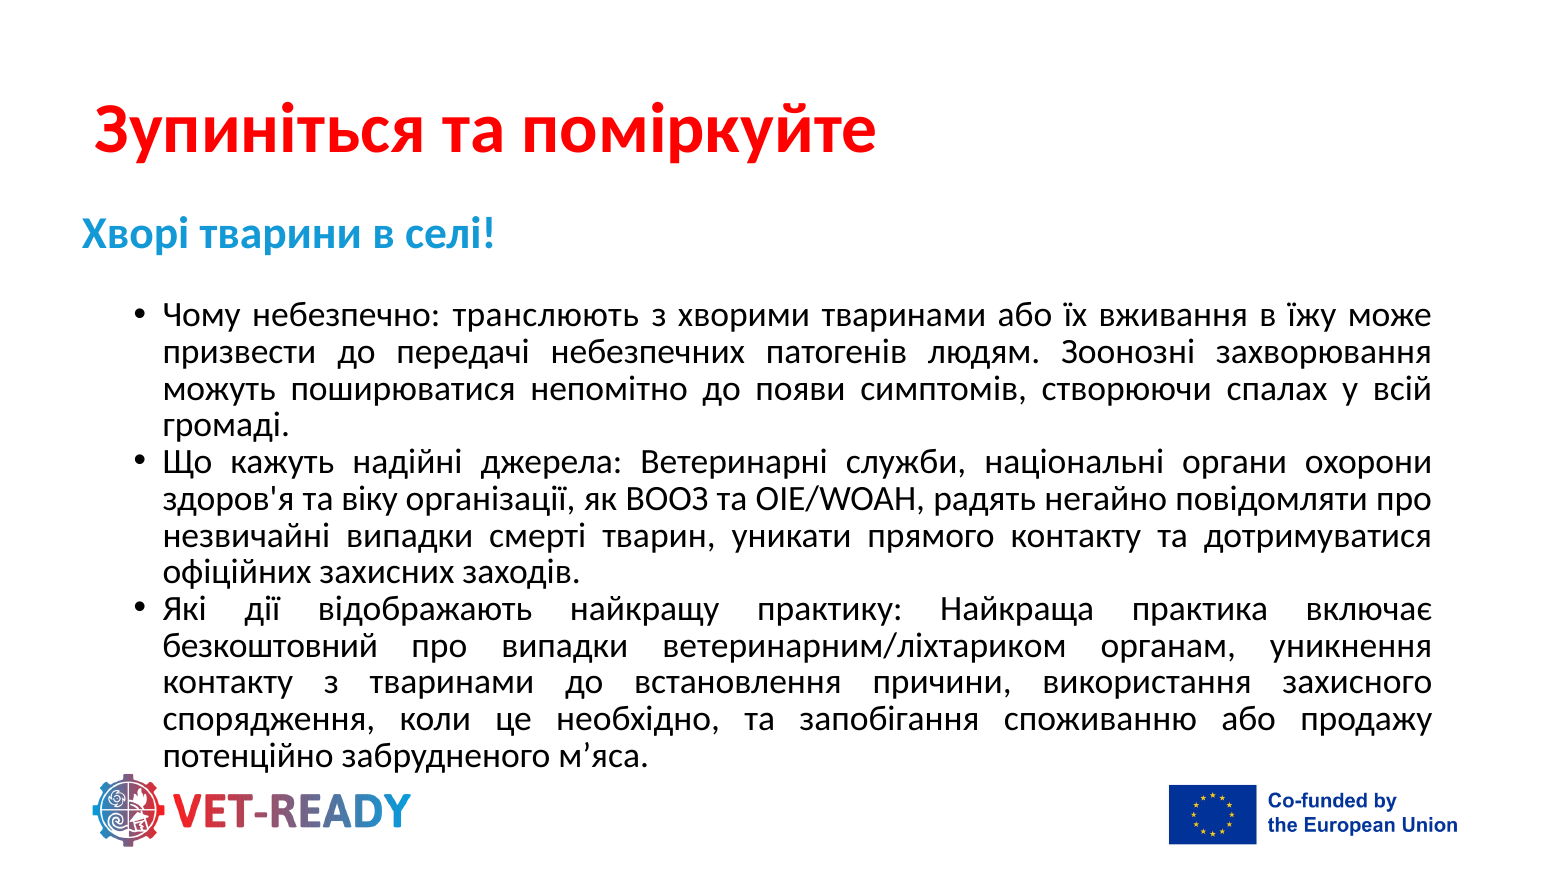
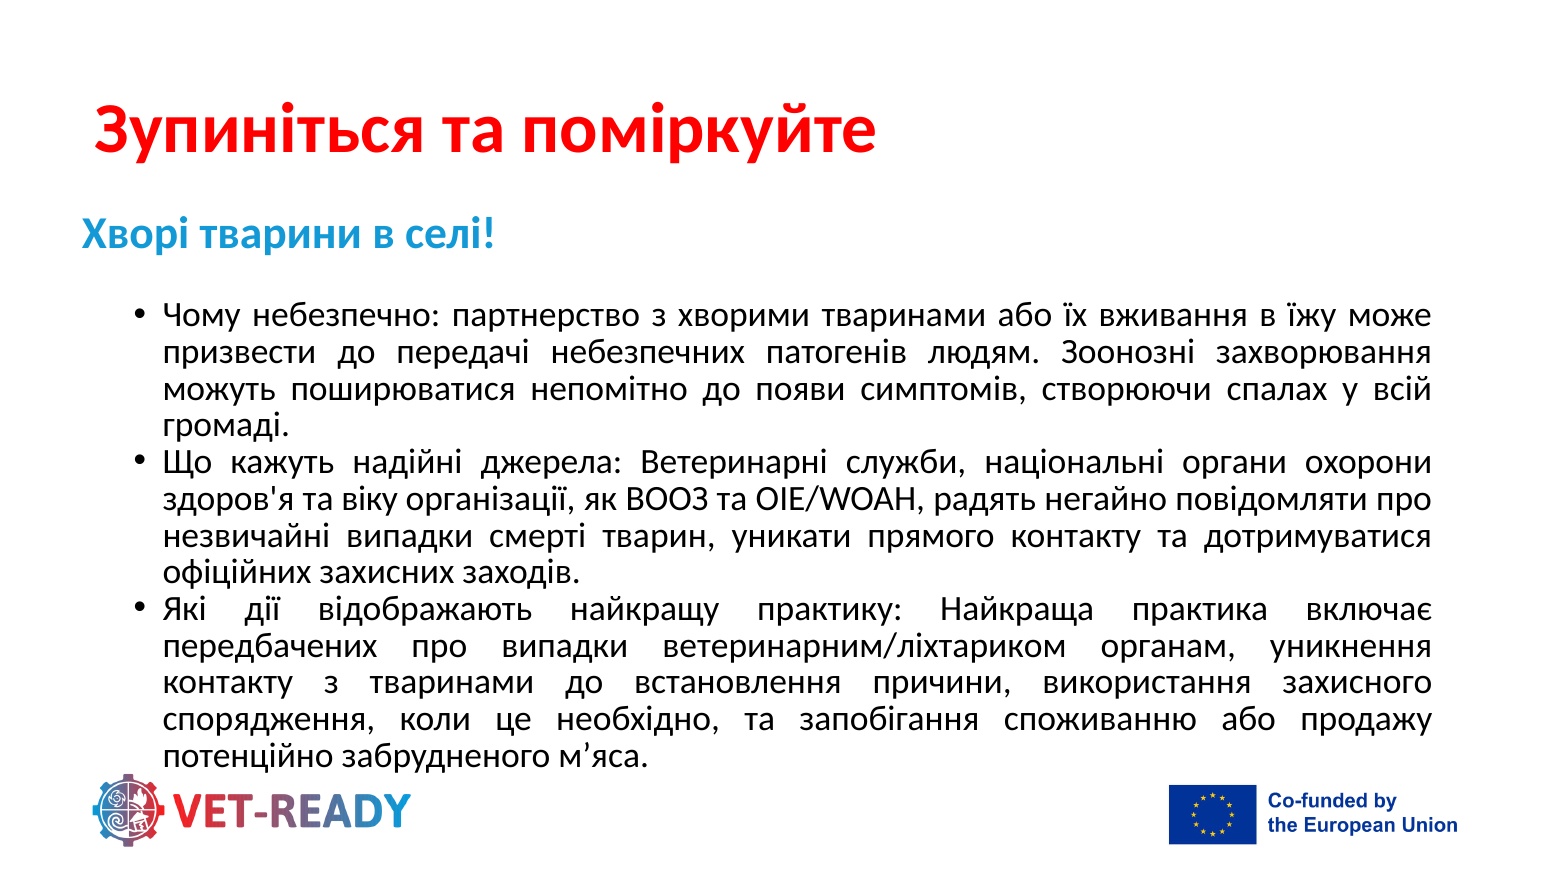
транслюють: транслюють -> партнерство (546, 315)
безкоштовний: безкоштовний -> передбачених (270, 645)
